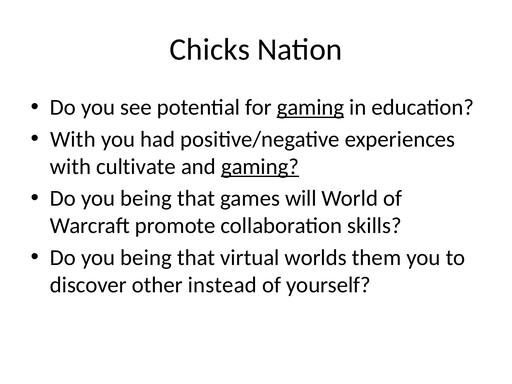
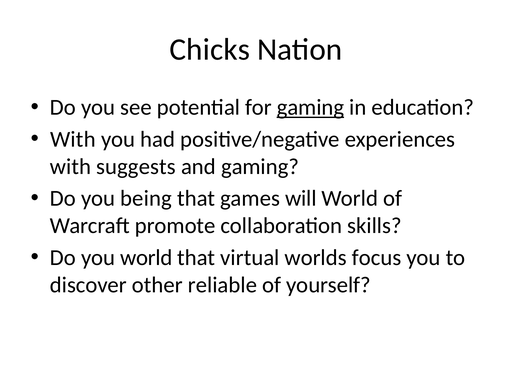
cultivate: cultivate -> suggests (136, 167)
gaming underline: present -> none (260, 167)
being: being -> world (146, 258)
them: them -> focus (377, 258)
instead: instead -> reliable (222, 285)
